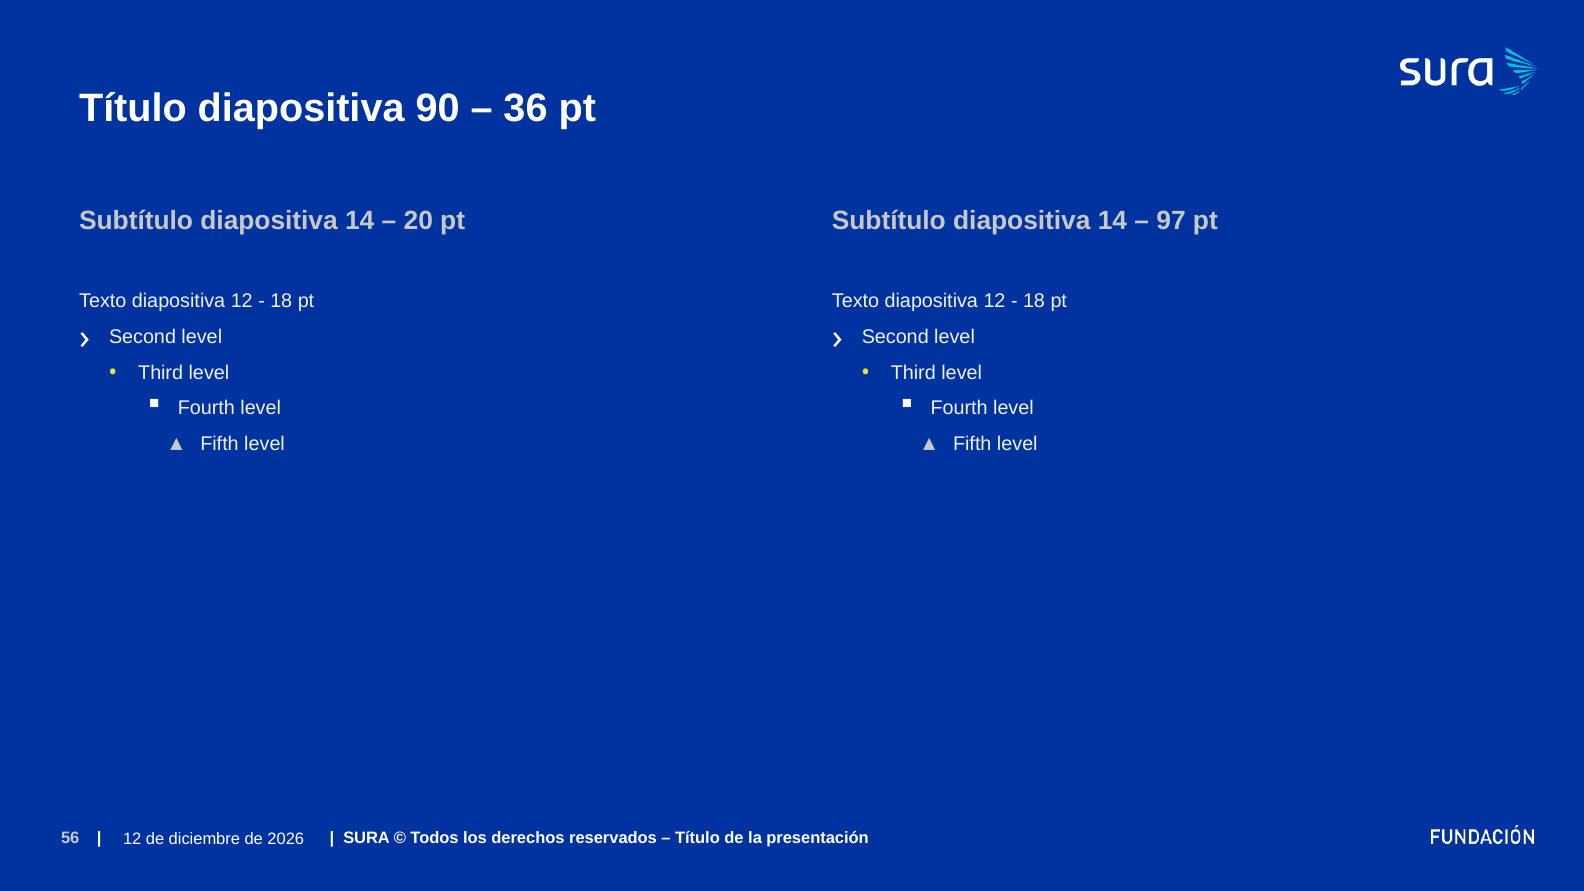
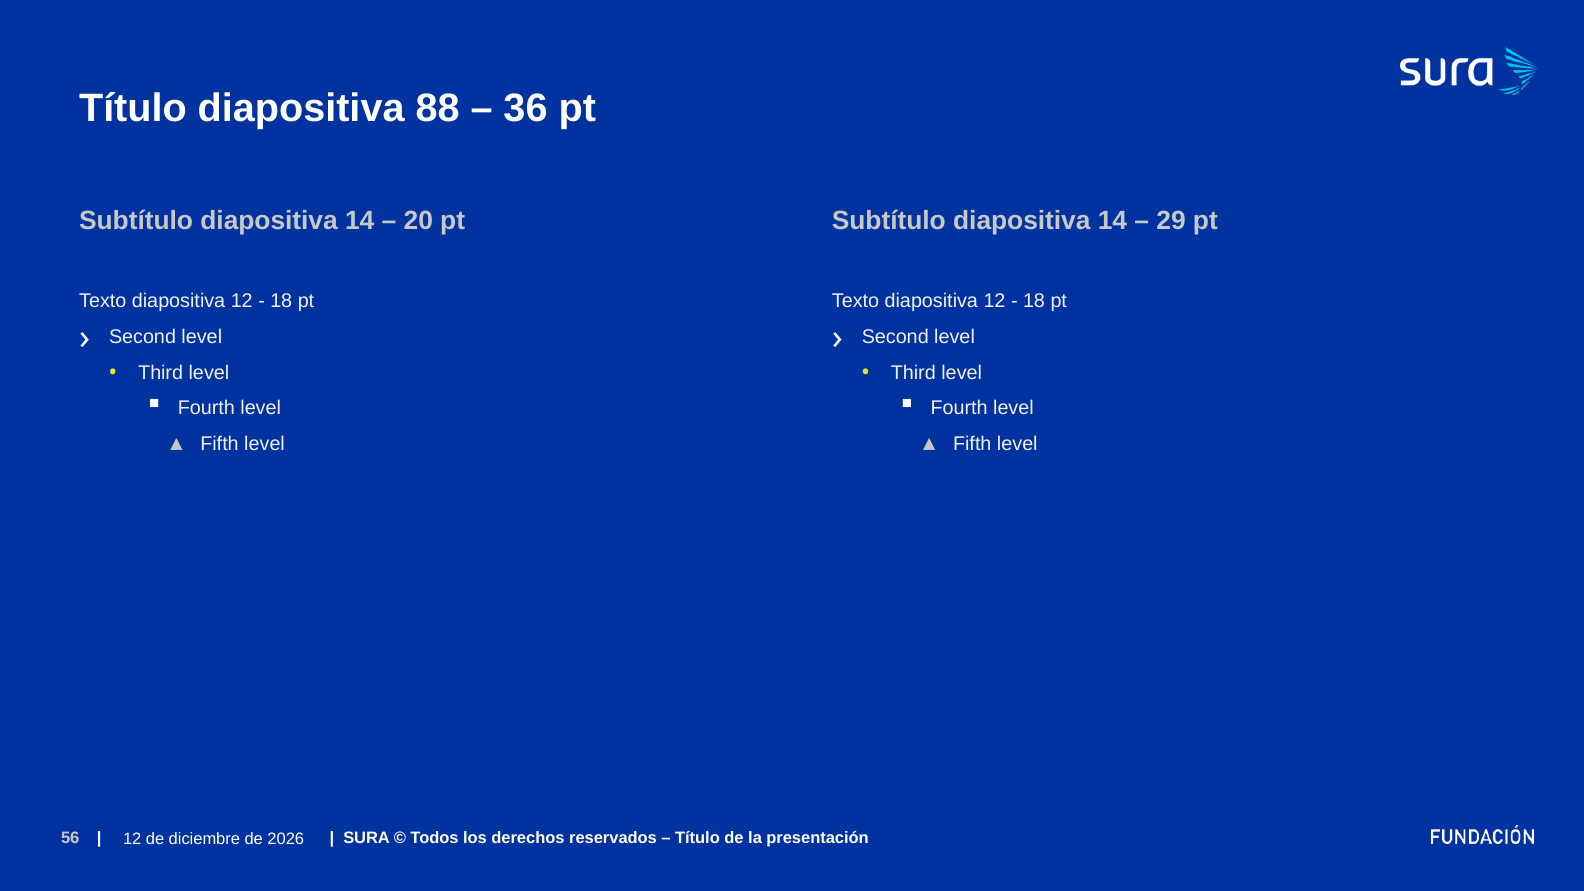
90: 90 -> 88 (438, 108)
97: 97 -> 29 (1171, 221)
